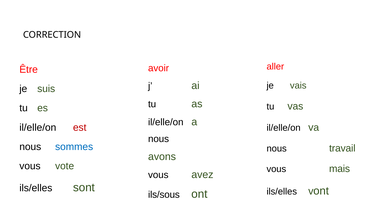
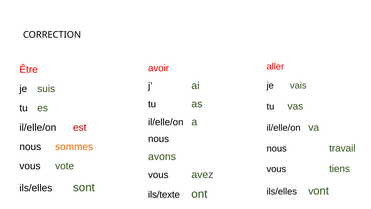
sommes colour: blue -> orange (74, 147)
mais: mais -> tiens (340, 168)
ils/sous: ils/sous -> ils/texte (164, 195)
